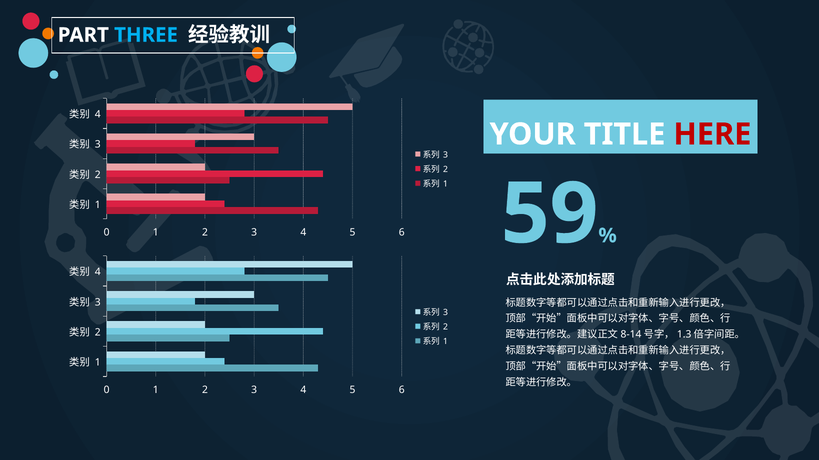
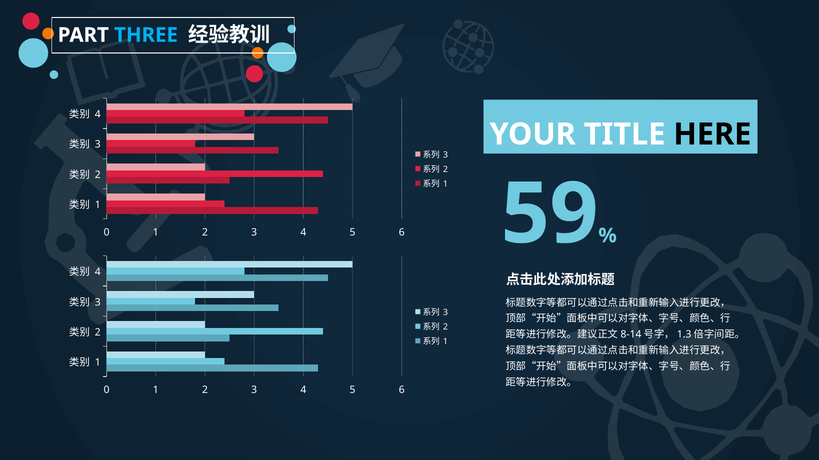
HERE colour: red -> black (712, 134)
